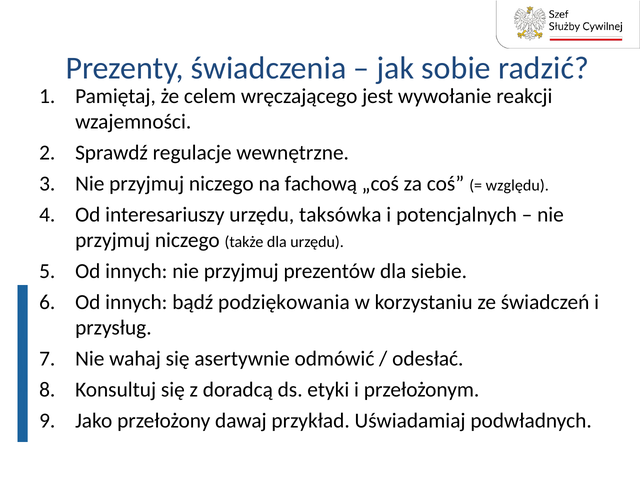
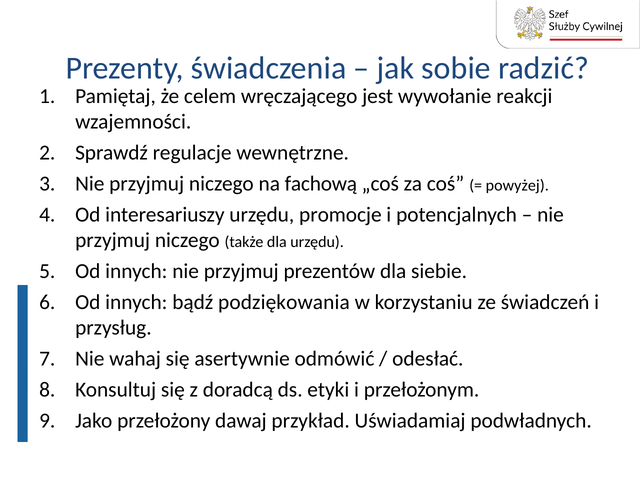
względu: względu -> powyżej (517, 185)
taksówka: taksówka -> promocje (340, 215)
